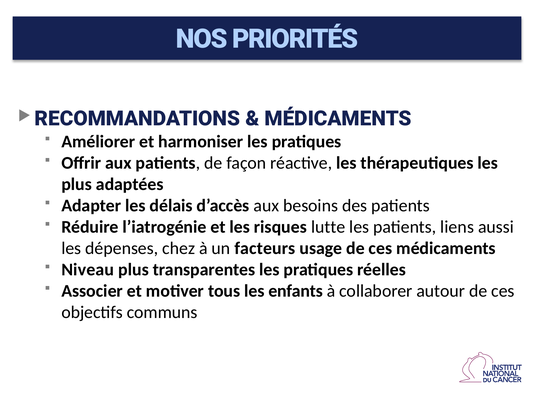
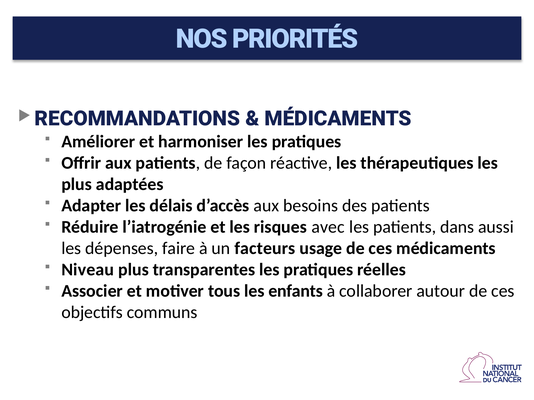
lutte: lutte -> avec (328, 227)
liens: liens -> dans (457, 227)
chez: chez -> faire (179, 249)
